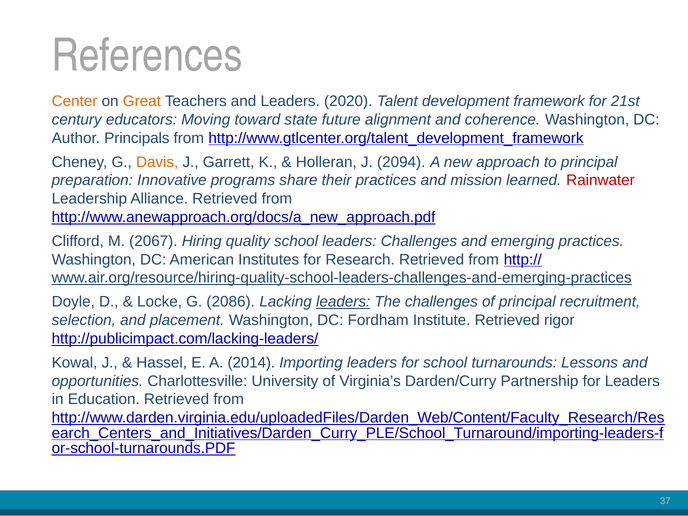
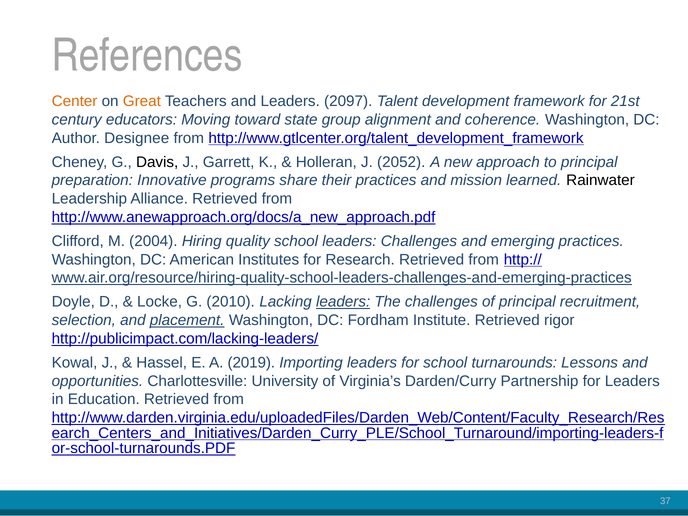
2020: 2020 -> 2097 (348, 101)
future: future -> group (341, 120)
Principals: Principals -> Designee (137, 138)
Davis colour: orange -> black (157, 162)
2094: 2094 -> 2052 (401, 162)
Rainwater colour: red -> black (601, 180)
2067: 2067 -> 2004 (153, 241)
2086: 2086 -> 2010 (231, 302)
placement underline: none -> present (187, 320)
2014: 2014 -> 2019 (251, 363)
